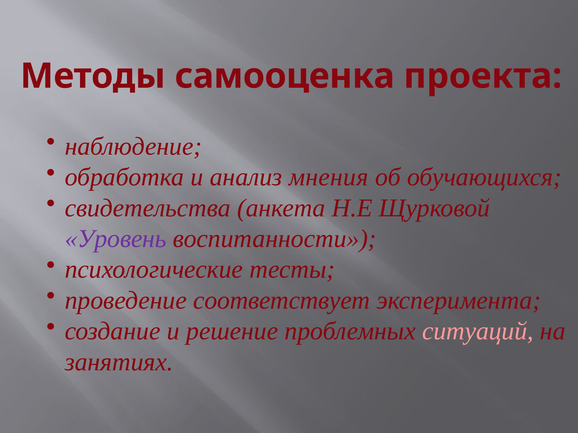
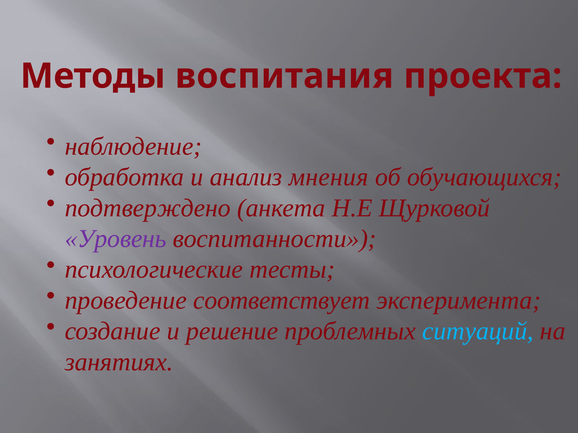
самооценка: самооценка -> воспитания (284, 76)
свидетельства: свидетельства -> подтверждено (148, 208)
ситуаций colour: pink -> light blue (478, 331)
